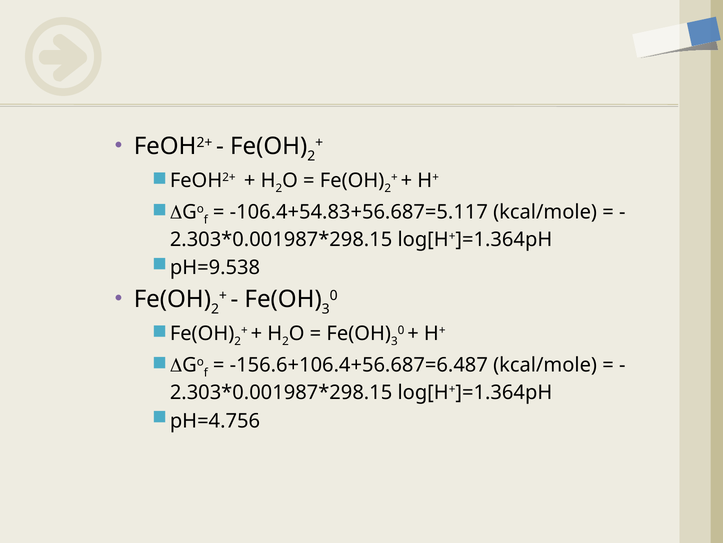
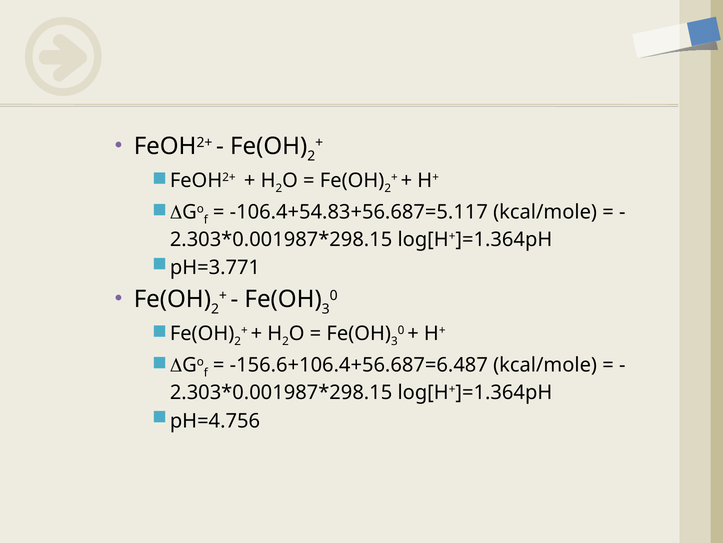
pH=9.538: pH=9.538 -> pH=3.771 (215, 267)
